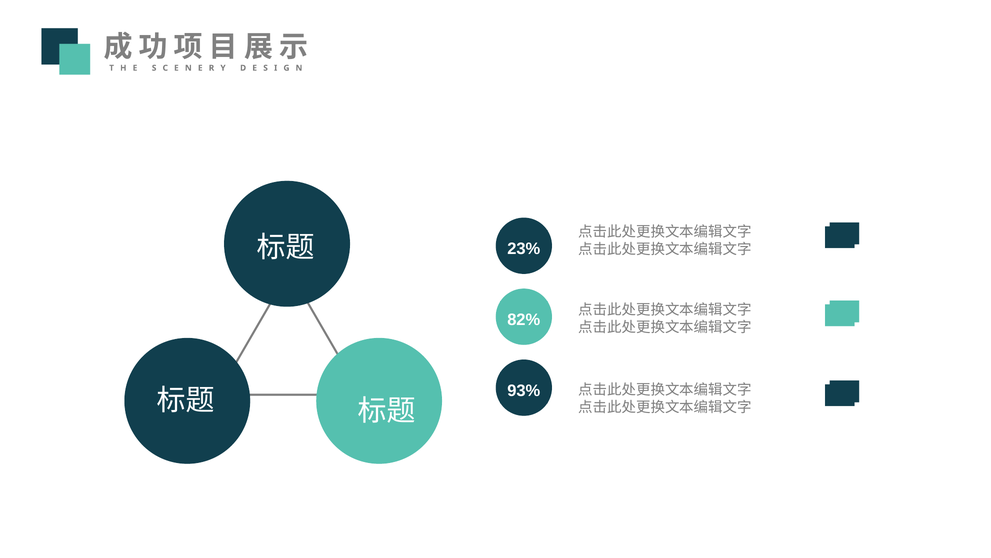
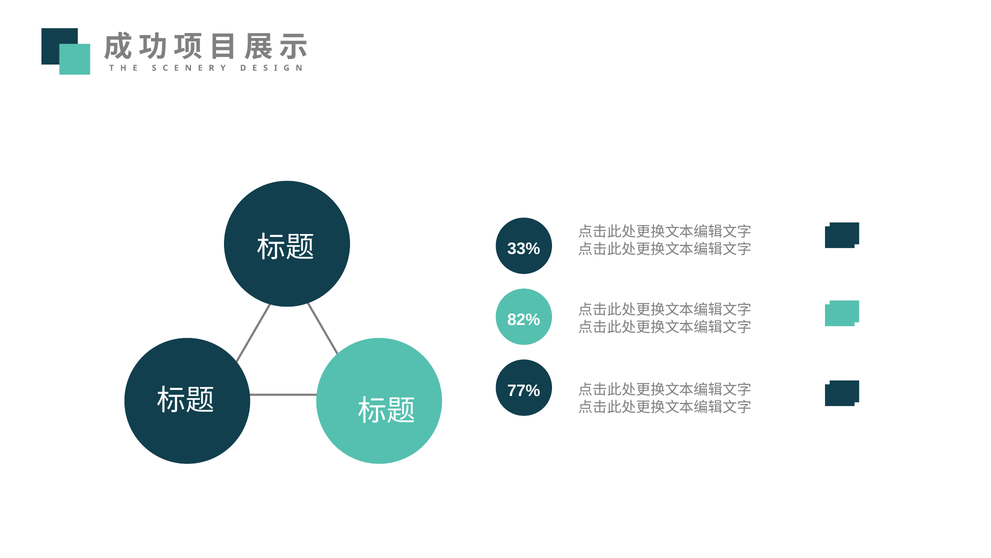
23%: 23% -> 33% (524, 249)
93%: 93% -> 77% (524, 390)
